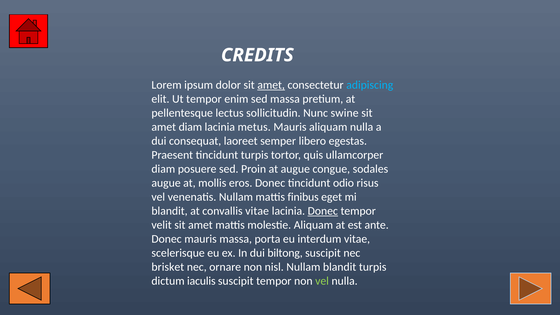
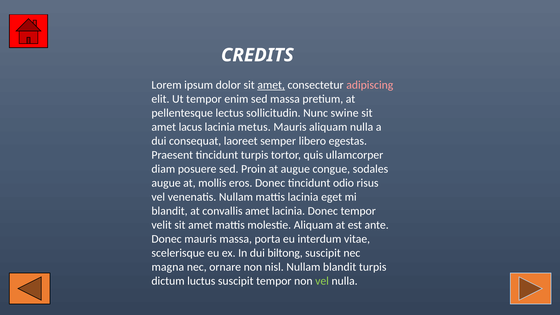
adipiscing colour: light blue -> pink (370, 85)
amet diam: diam -> lacus (190, 127)
mattis finibus: finibus -> lacinia (303, 197)
convallis vitae: vitae -> amet (257, 211)
Donec underline: present -> none (323, 211)
brisket: brisket -> magna (168, 267)
iaculis: iaculis -> luctus (201, 281)
